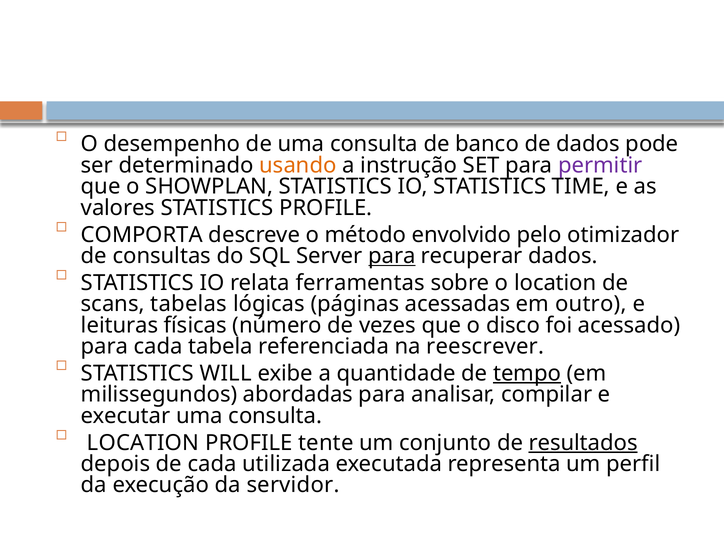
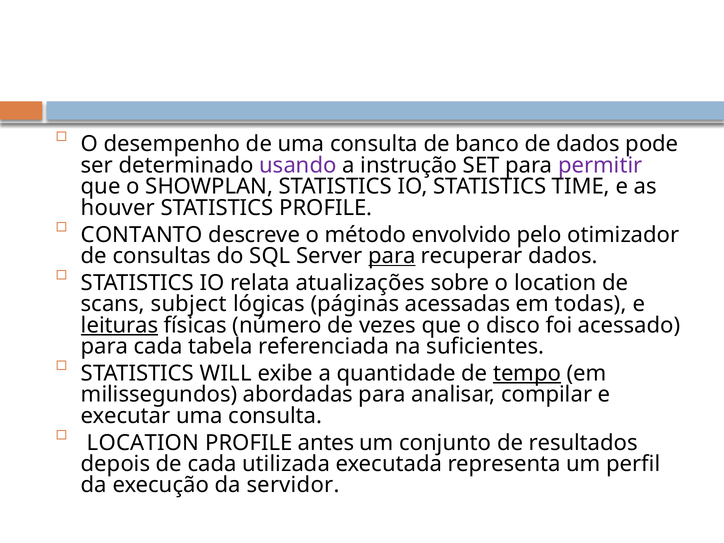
usando colour: orange -> purple (298, 165)
valores: valores -> houver (118, 208)
COMPORTA: COMPORTA -> CONTANTO (142, 235)
ferramentas: ferramentas -> atualizações (360, 283)
tabelas: tabelas -> subject (189, 304)
outro: outro -> todas (591, 304)
leituras underline: none -> present (120, 325)
reescrever: reescrever -> suficientes (485, 347)
tente: tente -> antes (326, 443)
resultados underline: present -> none (583, 443)
